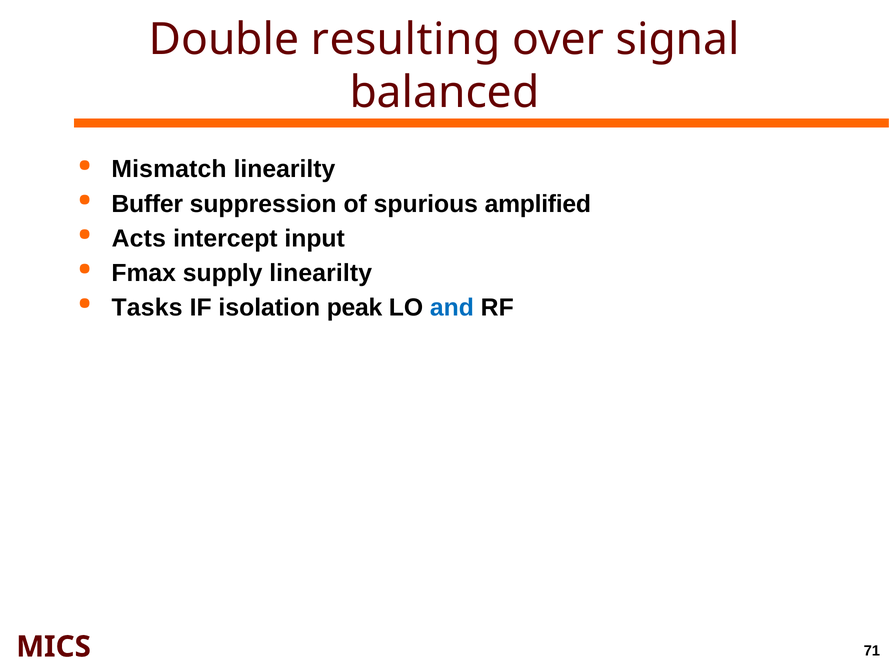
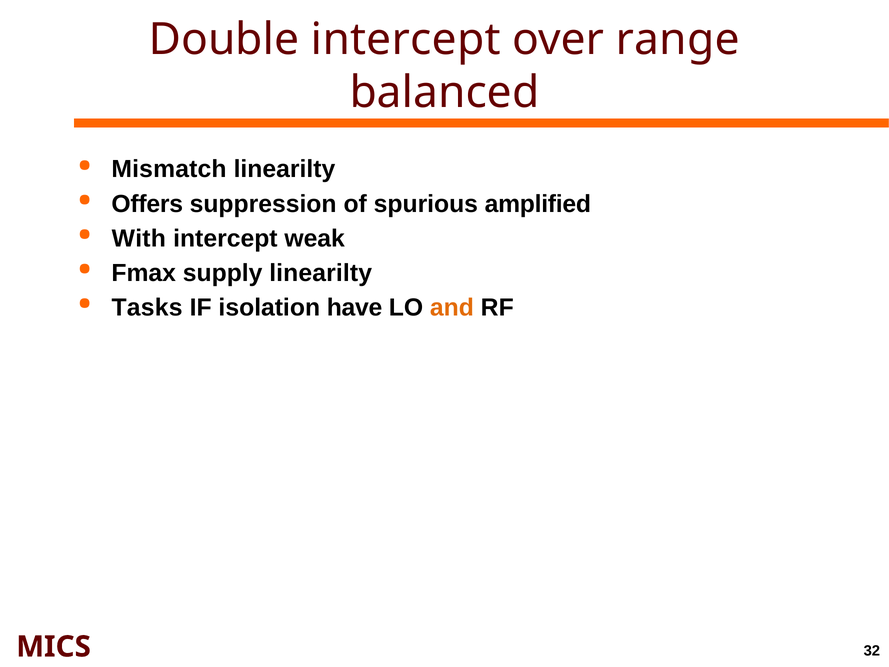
Double resulting: resulting -> intercept (406, 39)
signal: signal -> range (678, 39)
Buffer: Buffer -> Offers (147, 204)
Acts: Acts -> With (139, 238)
input: input -> weak (315, 238)
peak: peak -> have (355, 308)
and colour: blue -> orange (452, 308)
71: 71 -> 32 (872, 651)
